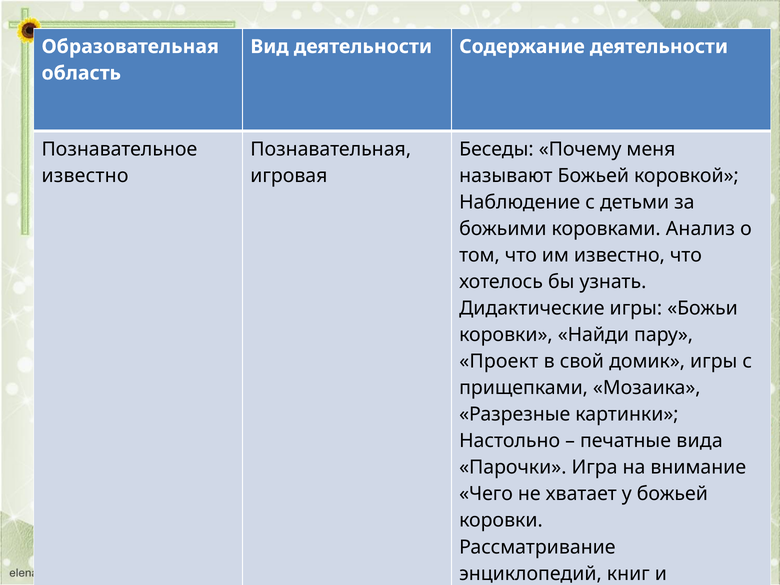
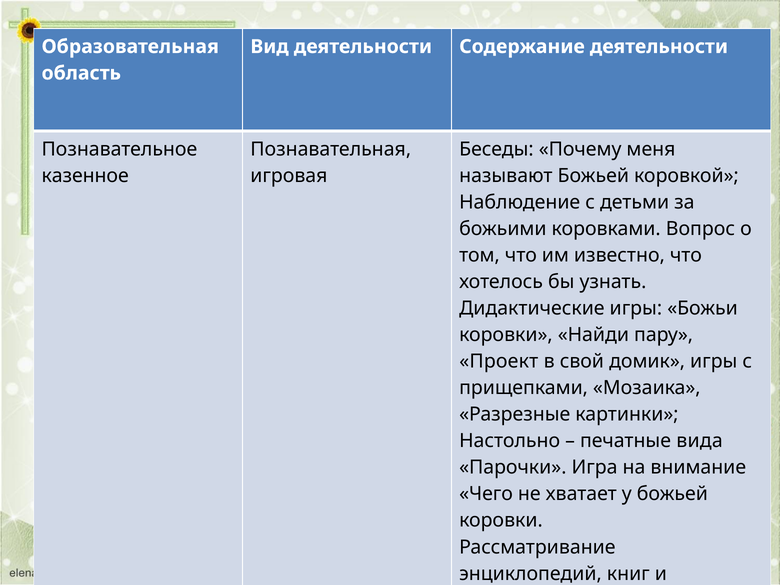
известно: известно -> казенное (85, 176)
Анализ: Анализ -> Вопрос (700, 229)
